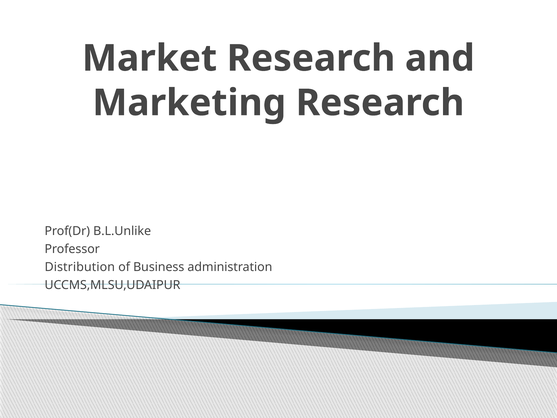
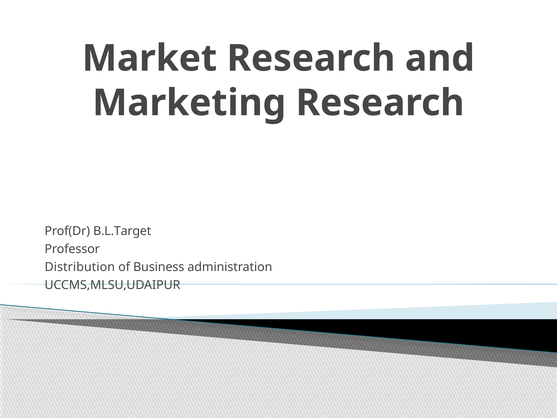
B.L.Unlike: B.L.Unlike -> B.L.Target (122, 231)
